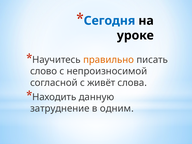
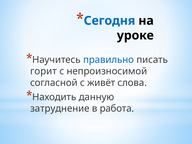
правильно colour: orange -> blue (109, 60)
слово: слово -> горит (44, 71)
одним: одним -> работа (117, 109)
